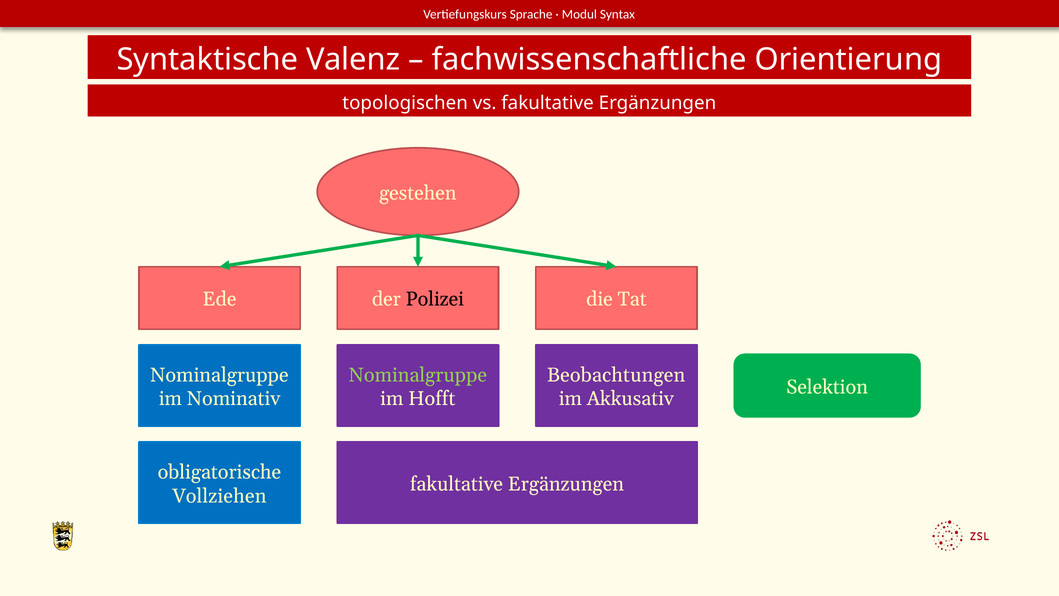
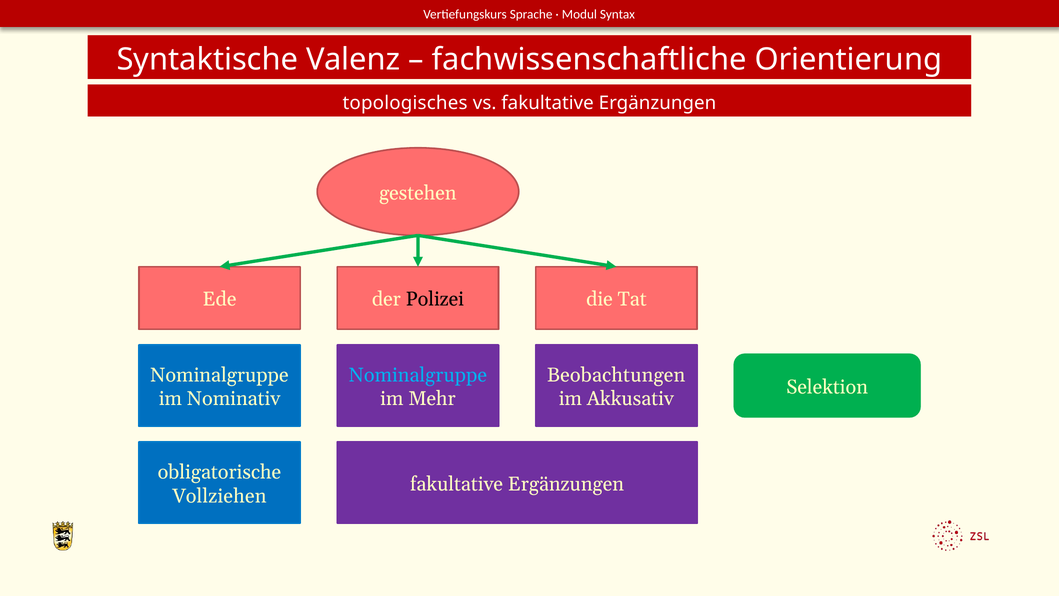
topologischen: topologischen -> topologisches (405, 103)
Nominalgruppe colour: light green -> light blue (418, 375)
Hofft: Hofft -> Mehr (432, 399)
